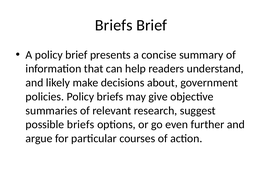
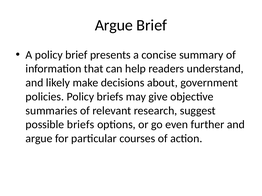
Briefs: Briefs -> Argue (114, 25)
